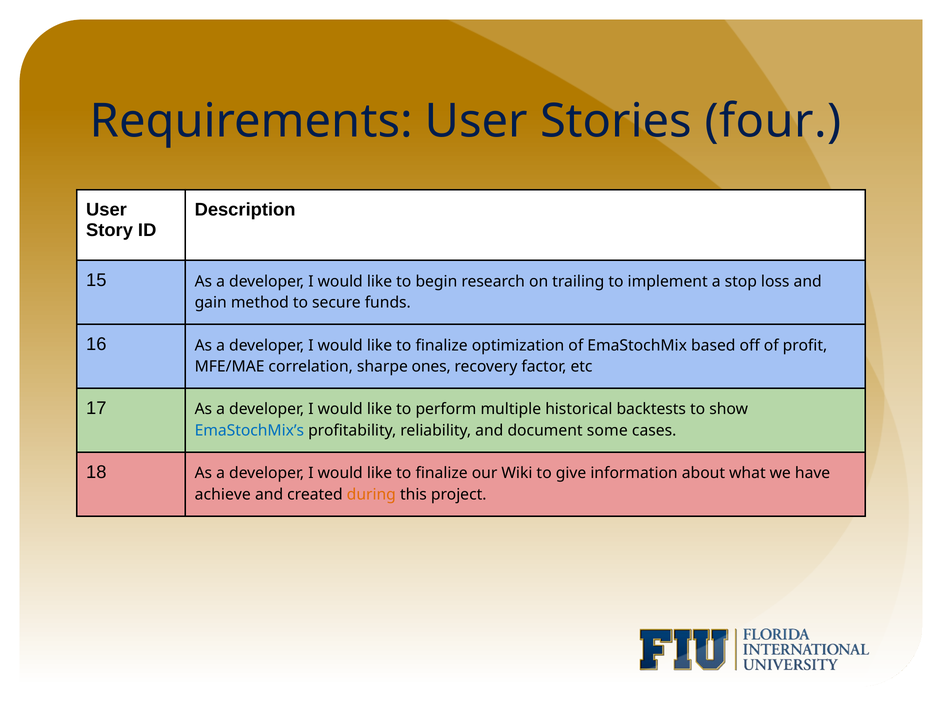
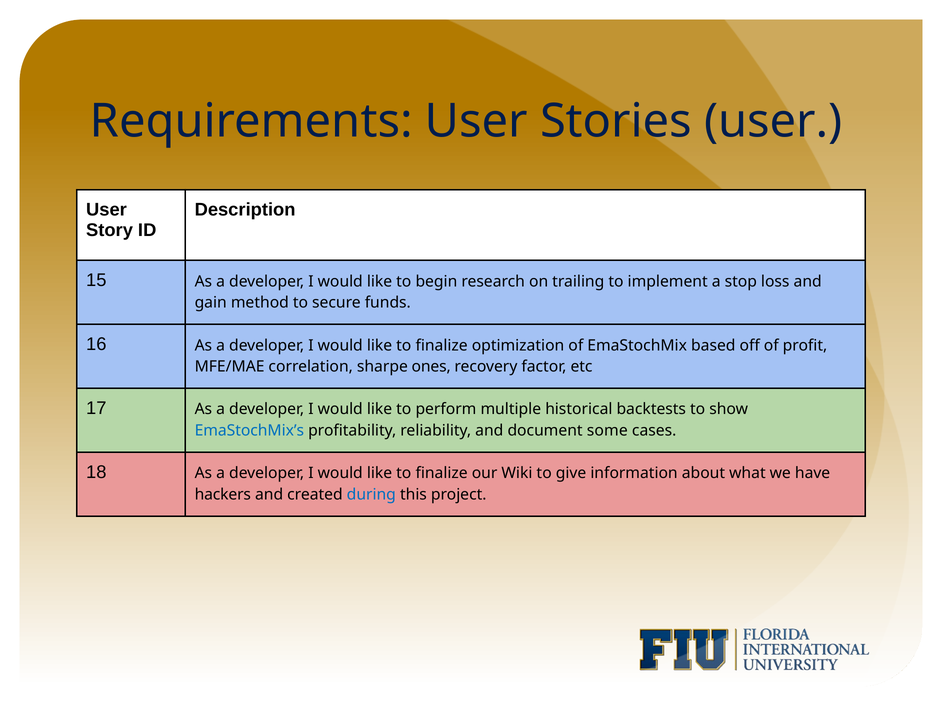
Stories four: four -> user (773, 121)
achieve: achieve -> hackers (223, 495)
during colour: orange -> blue (371, 495)
